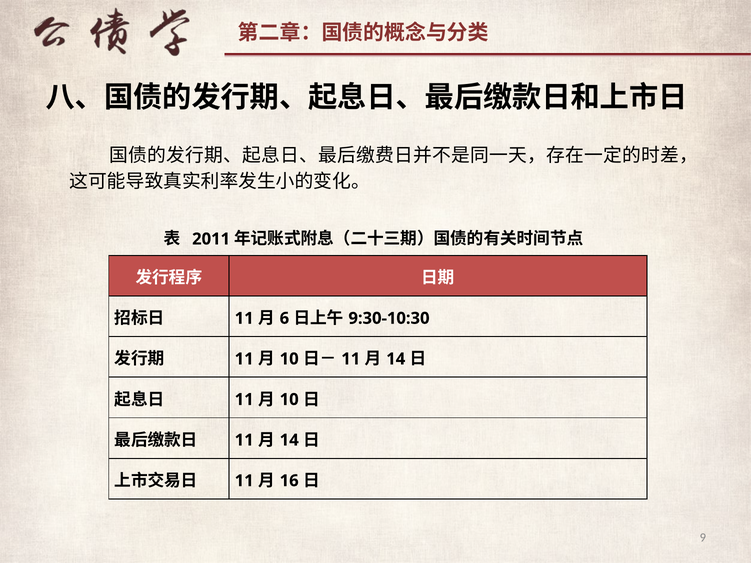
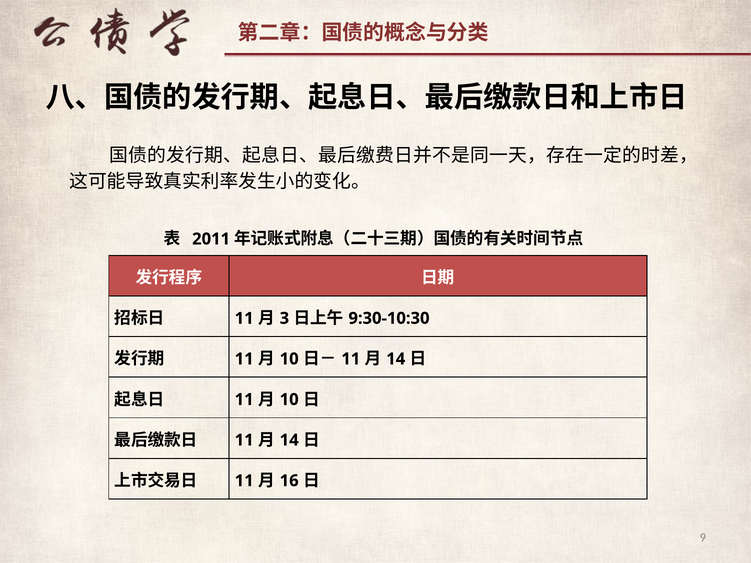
6: 6 -> 3 (284, 318)
